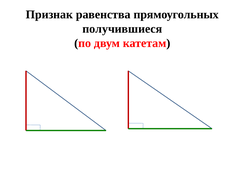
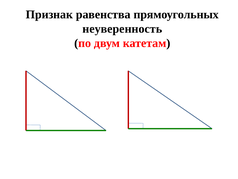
получившиеся: получившиеся -> неуверенность (122, 29)
